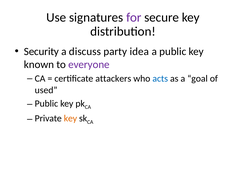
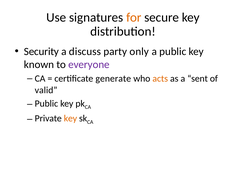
for colour: purple -> orange (134, 17)
idea: idea -> only (139, 52)
attackers: attackers -> generate (113, 79)
acts colour: blue -> orange (160, 79)
goal: goal -> sent (198, 79)
used: used -> valid (46, 90)
